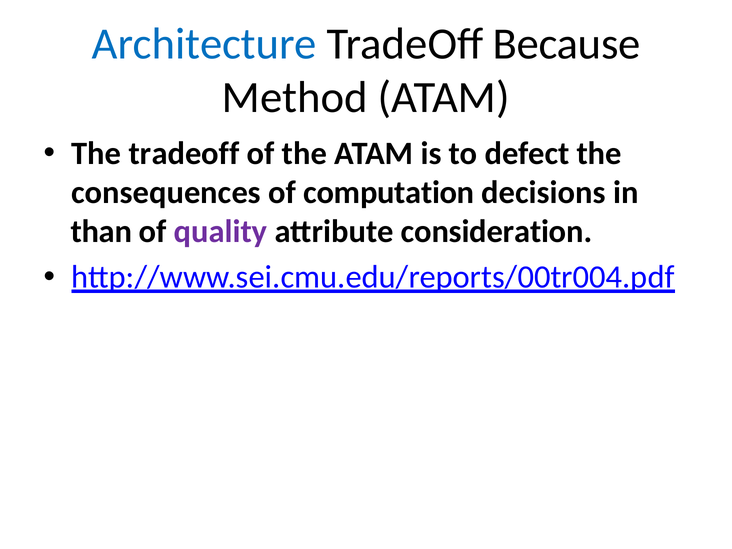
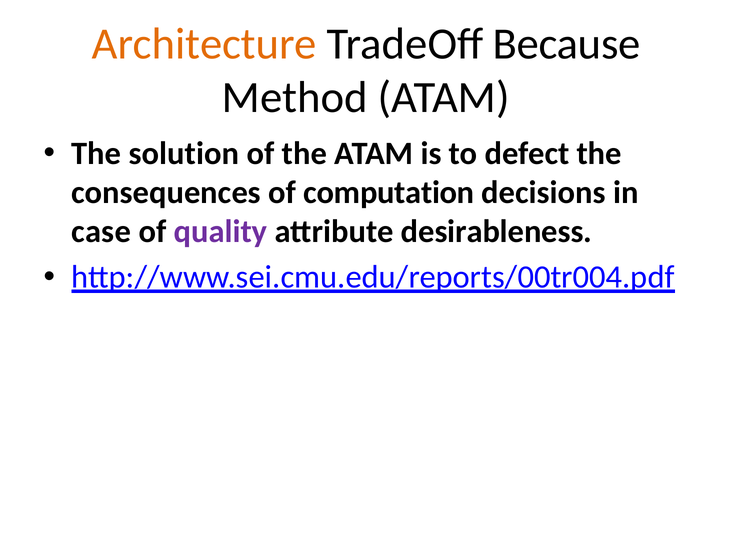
Architecture colour: blue -> orange (204, 44)
The tradeoff: tradeoff -> solution (184, 154)
than: than -> case (101, 232)
consideration: consideration -> desirableness (497, 232)
